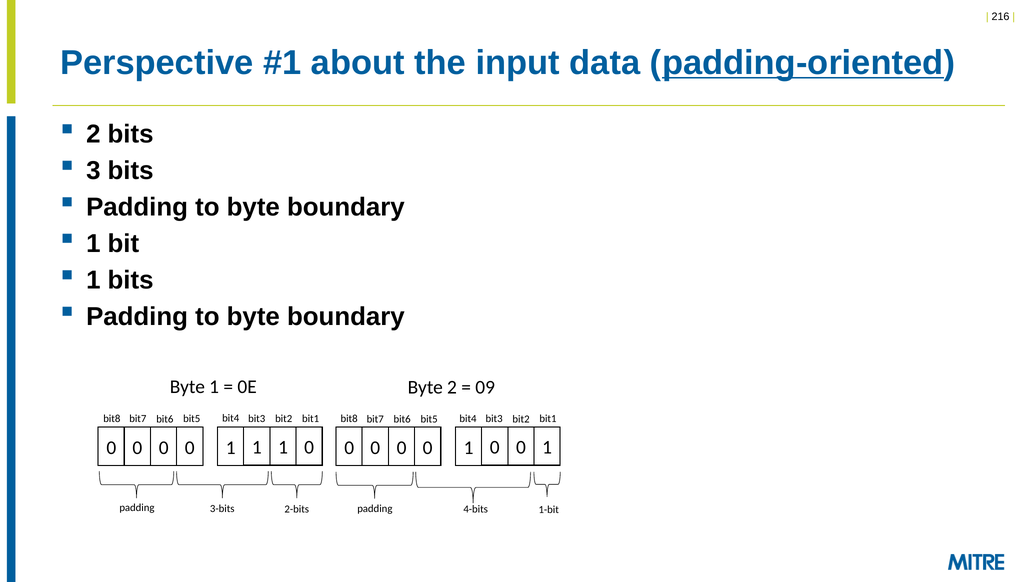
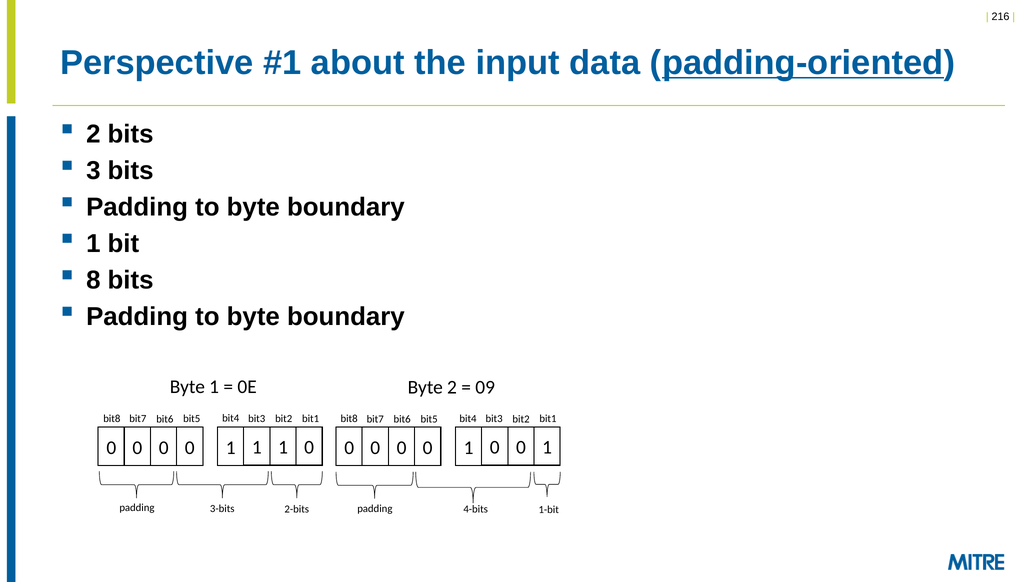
1: 1 -> 8 (93, 280)
